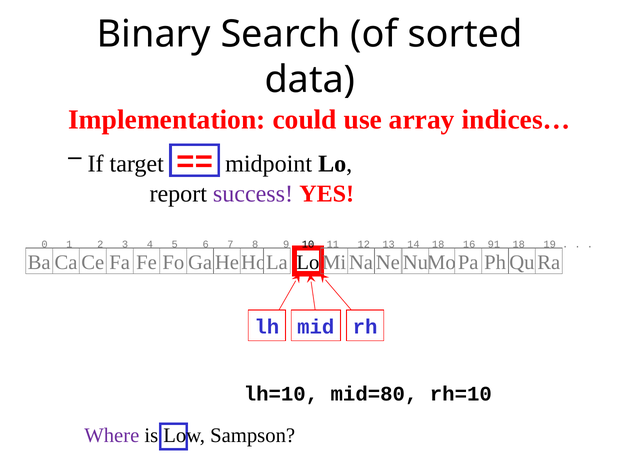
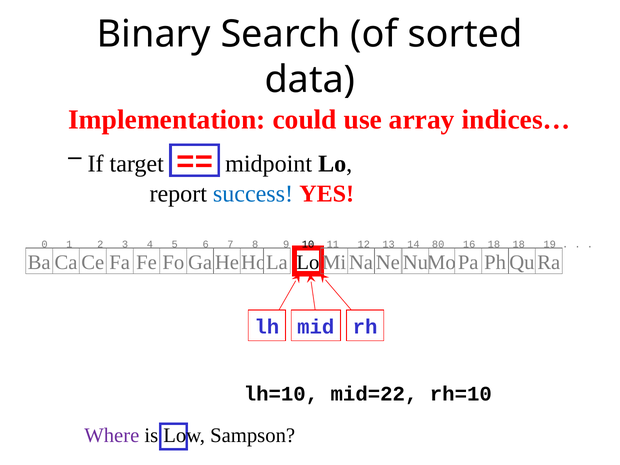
success colour: purple -> blue (253, 194)
18: 18 -> 80 (438, 244)
16 91: 91 -> 18 (494, 244)
mid=80: mid=80 -> mid=22 (374, 394)
